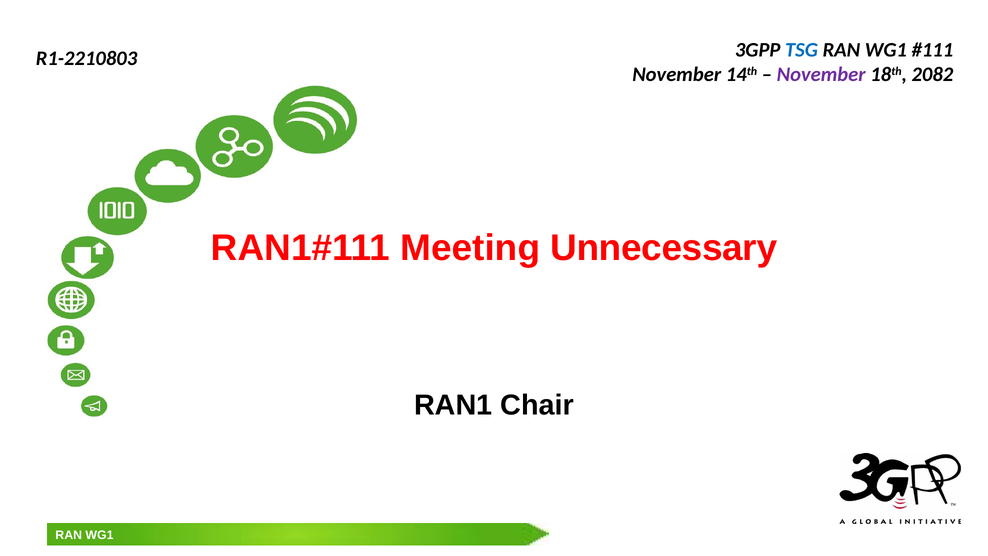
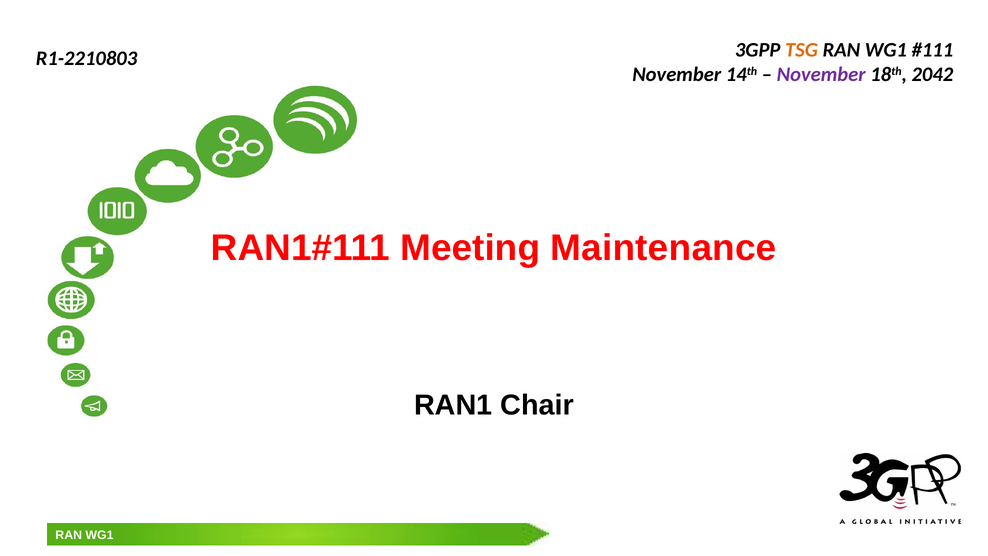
TSG colour: blue -> orange (801, 50)
2082: 2082 -> 2042 (932, 75)
Unnecessary: Unnecessary -> Maintenance (663, 248)
